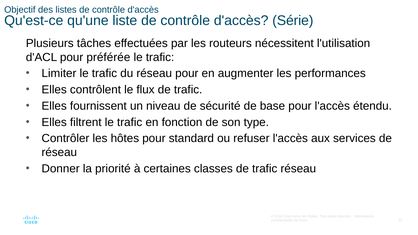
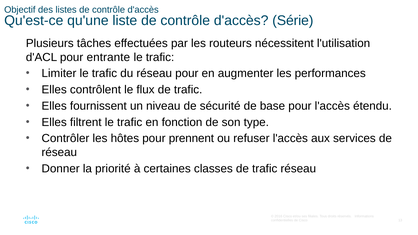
préférée: préférée -> entrante (108, 57)
standard: standard -> prennent (191, 139)
